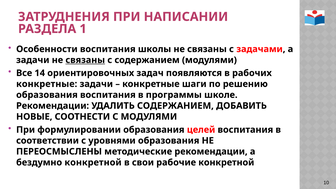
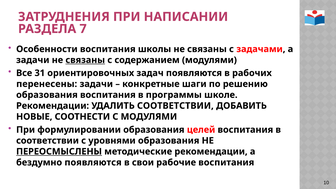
1: 1 -> 7 (83, 29)
14: 14 -> 31 (40, 73)
конкретные: конкретные -> перенесены (47, 84)
УДАЛИТЬ СОДЕРЖАНИЕМ: СОДЕРЖАНИЕМ -> СООТВЕТСТВИИ (175, 106)
ПЕРЕОСМЫСЛЕНЫ underline: none -> present (59, 152)
бездумно конкретной: конкретной -> появляются (93, 162)
рабочие конкретной: конкретной -> воспитания (226, 162)
